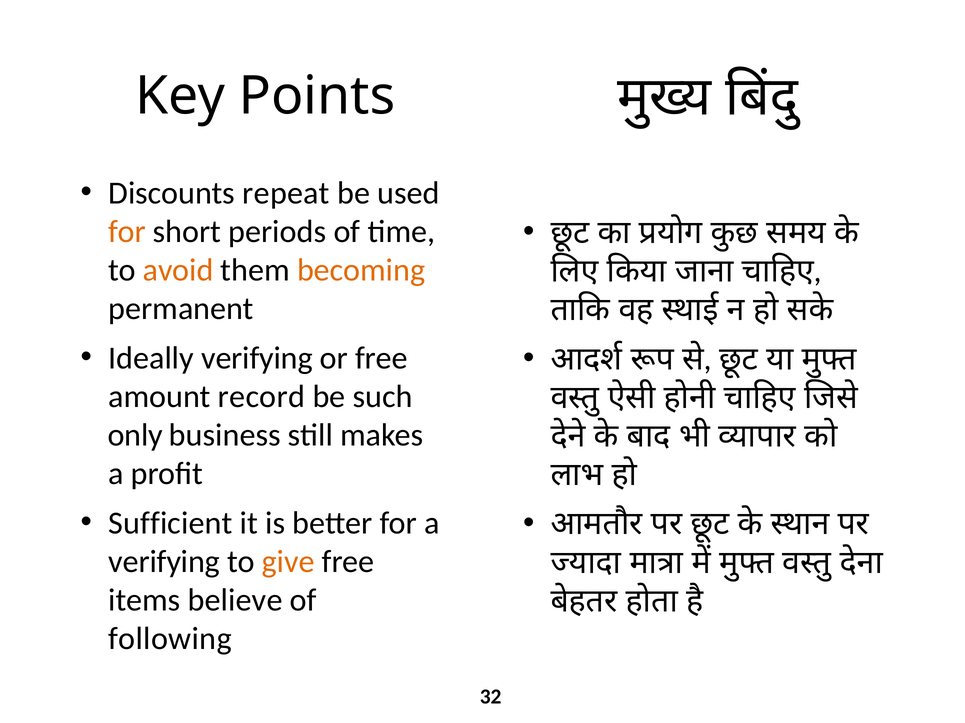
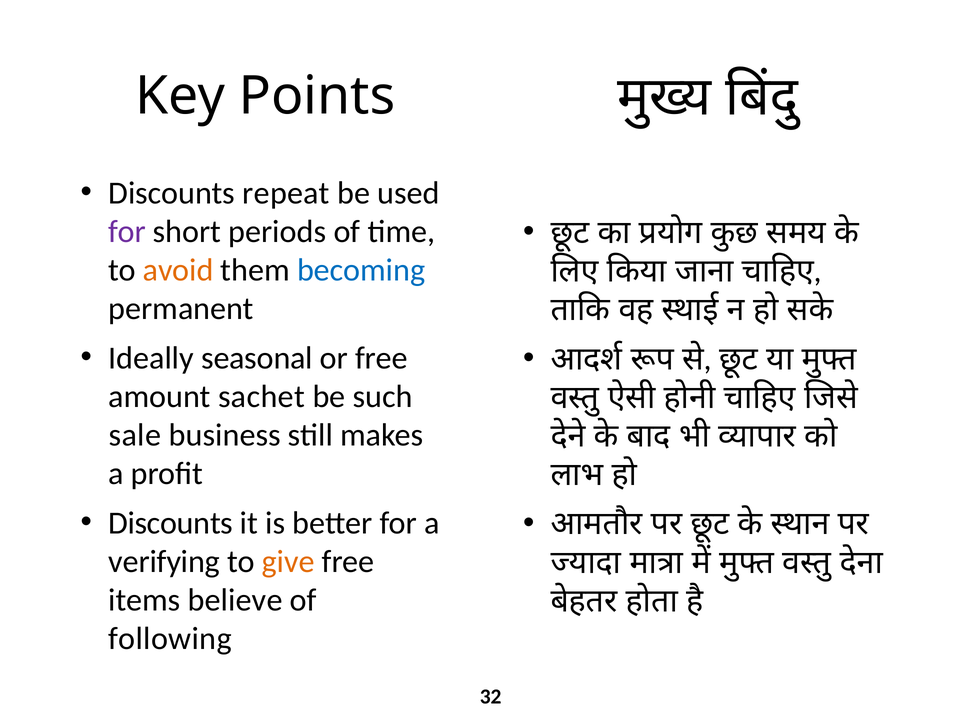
for colour: orange -> purple (127, 232)
becoming colour: orange -> blue (361, 271)
Ideally verifying: verifying -> seasonal (257, 358)
record: record -> sachet (261, 397)
only: only -> sale (135, 436)
Sufficient: Sufficient -> Discounts (171, 524)
